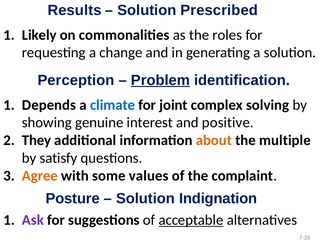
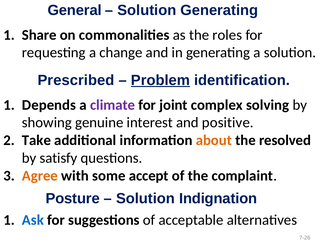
Results: Results -> General (75, 10)
Solution Prescribed: Prescribed -> Generating (219, 10)
Likely: Likely -> Share (39, 35)
Perception: Perception -> Prescribed (76, 80)
climate colour: blue -> purple (113, 105)
They: They -> Take (36, 140)
multiple: multiple -> resolved (285, 140)
values: values -> accept (149, 176)
Ask colour: purple -> blue (33, 220)
acceptable underline: present -> none (191, 220)
